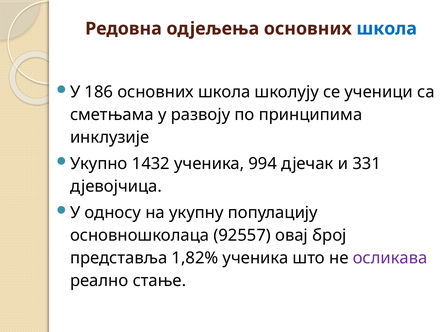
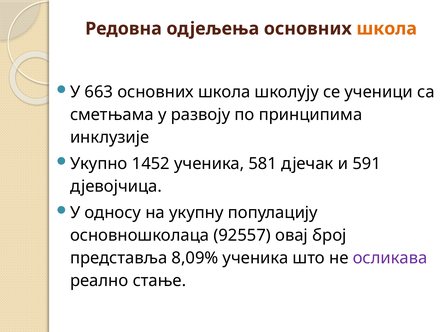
школа colour: blue -> orange (387, 29)
186: 186 -> 663 (99, 92)
1432: 1432 -> 1452 (151, 164)
994: 994 -> 581 (263, 164)
331: 331 -> 591 (367, 164)
1,82%: 1,82% -> 8,09% (195, 258)
